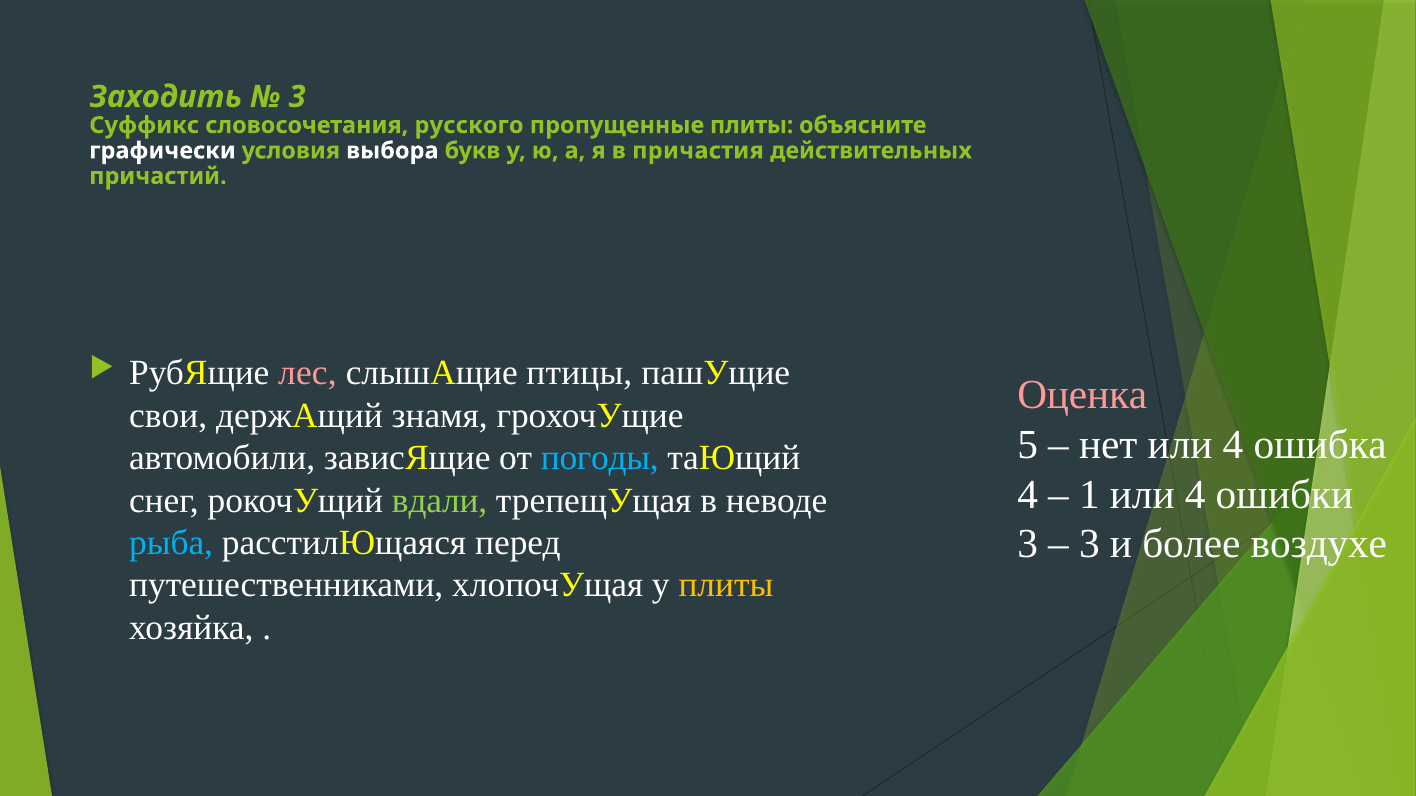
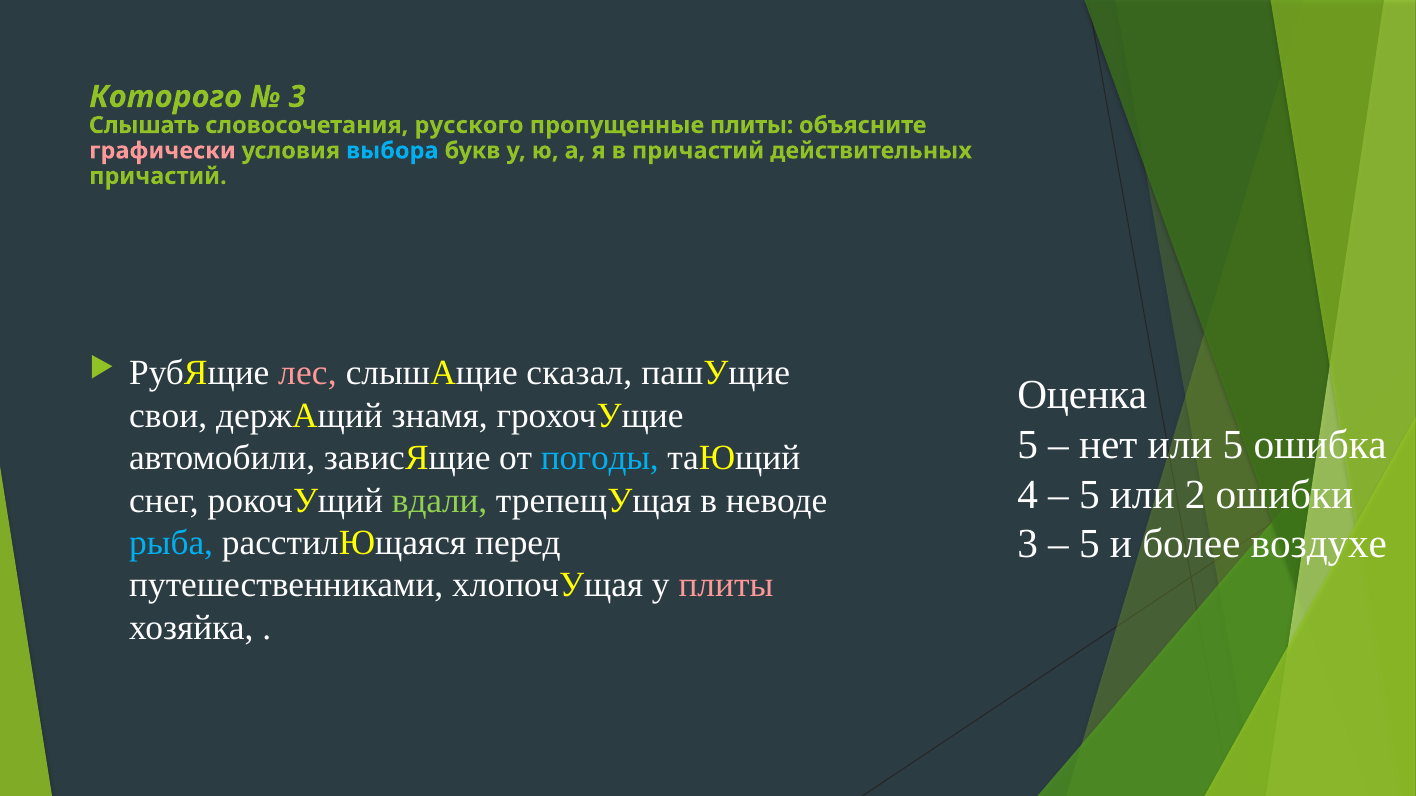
Заходить: Заходить -> Которого (166, 97)
Суффикс: Суффикс -> Слышать (144, 125)
графически colour: white -> pink (162, 151)
выбора colour: white -> light blue (392, 151)
в причастия: причастия -> причастий (698, 151)
птицы: птицы -> сказал (579, 373)
Оценка colour: pink -> white (1082, 396)
нет или 4: 4 -> 5 (1233, 445)
1: 1 -> 5 (1089, 495)
4: 4 -> 2 (1195, 495)
3: 3 -> 5 (1089, 544)
плиты colour: yellow -> pink (726, 586)
